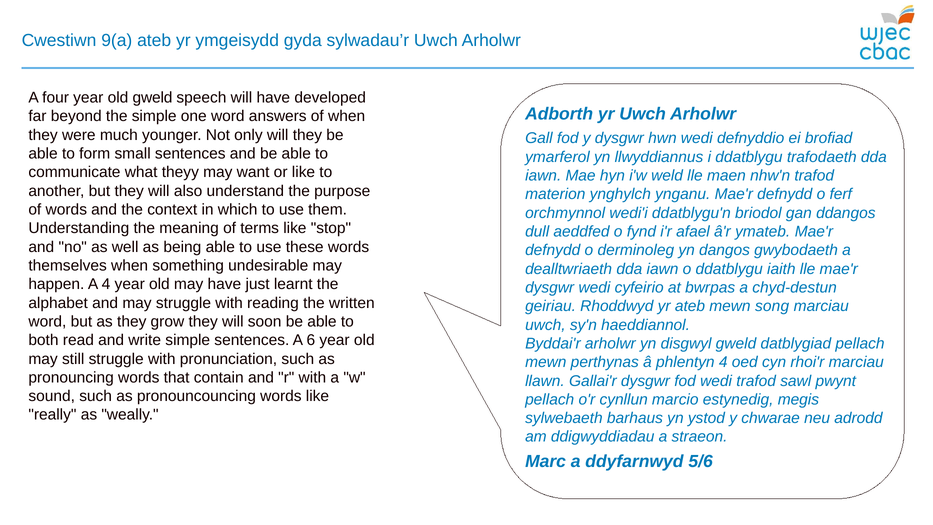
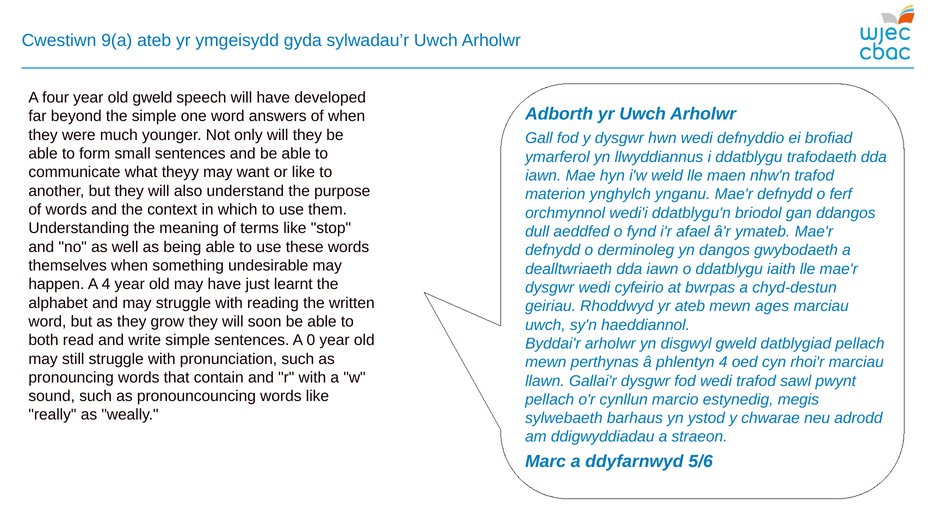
song: song -> ages (772, 306)
6: 6 -> 0 (311, 340)
